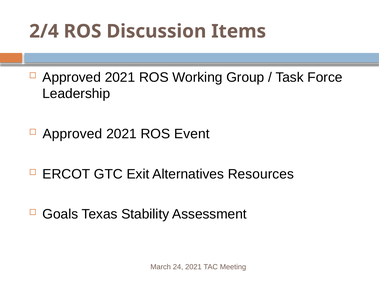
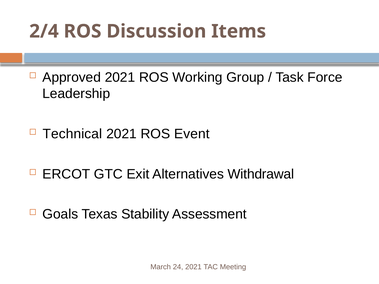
Approved: Approved -> Technical (72, 134)
Resources: Resources -> Withdrawal (261, 174)
